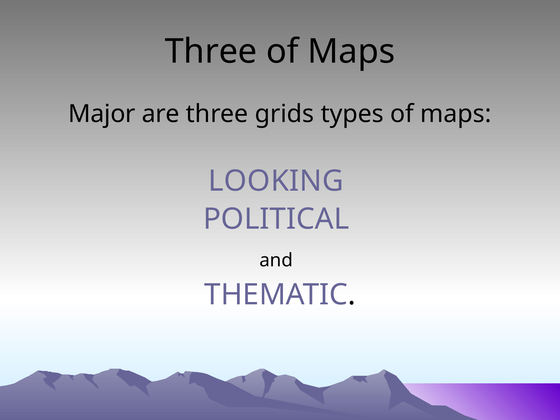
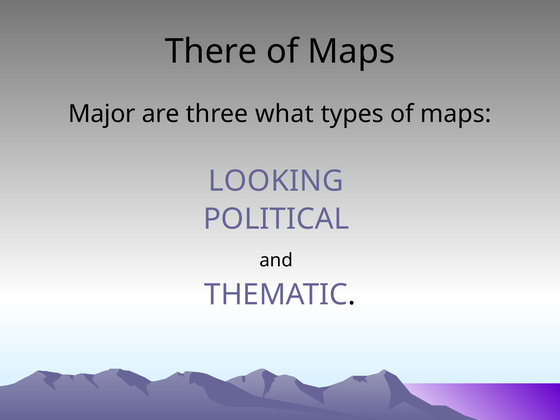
Three: Three -> There (211, 51)
grids: grids -> what (284, 114)
